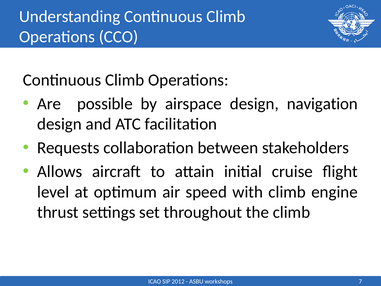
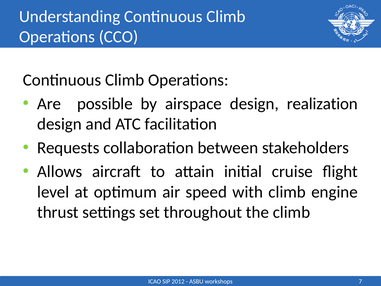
navigation: navigation -> realization (322, 104)
